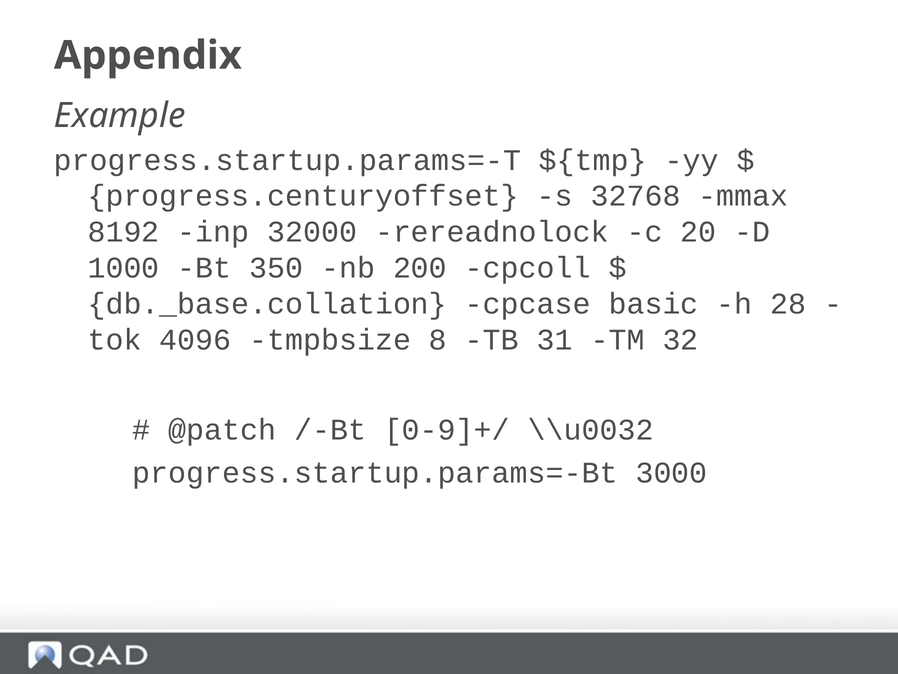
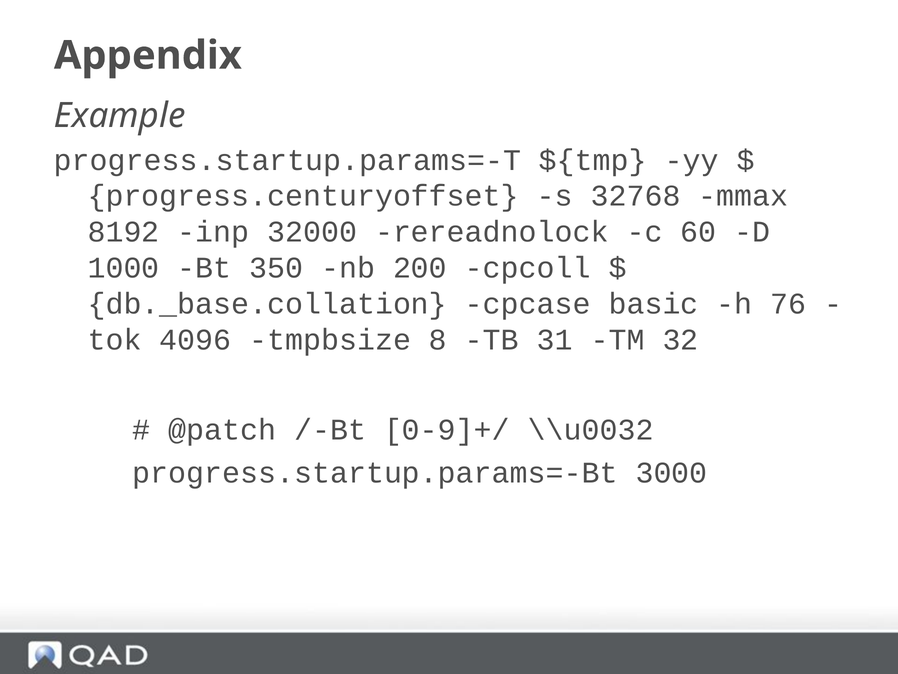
20: 20 -> 60 (698, 232)
28: 28 -> 76 (788, 304)
